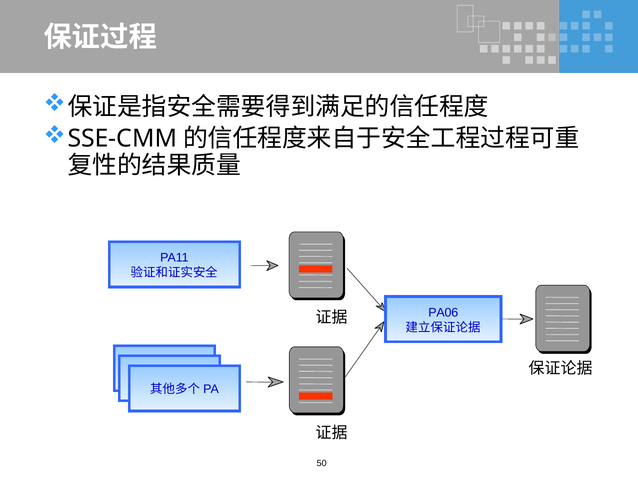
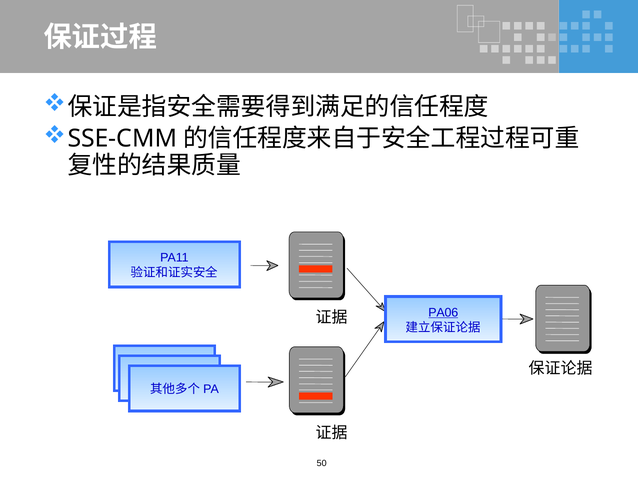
PA06 underline: none -> present (443, 312)
